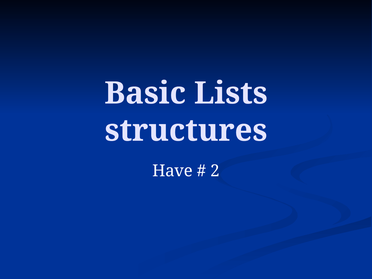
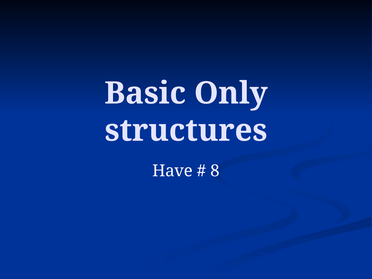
Lists: Lists -> Only (231, 93)
2: 2 -> 8 (215, 171)
